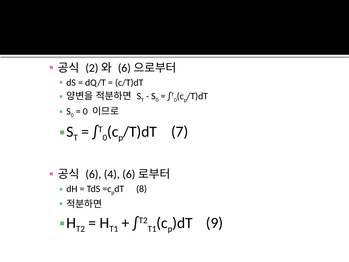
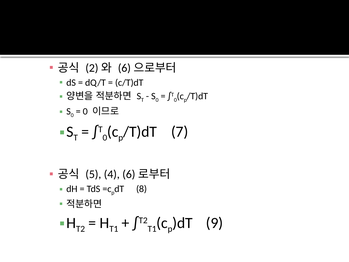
6: 6 -> 5 (93, 174)
